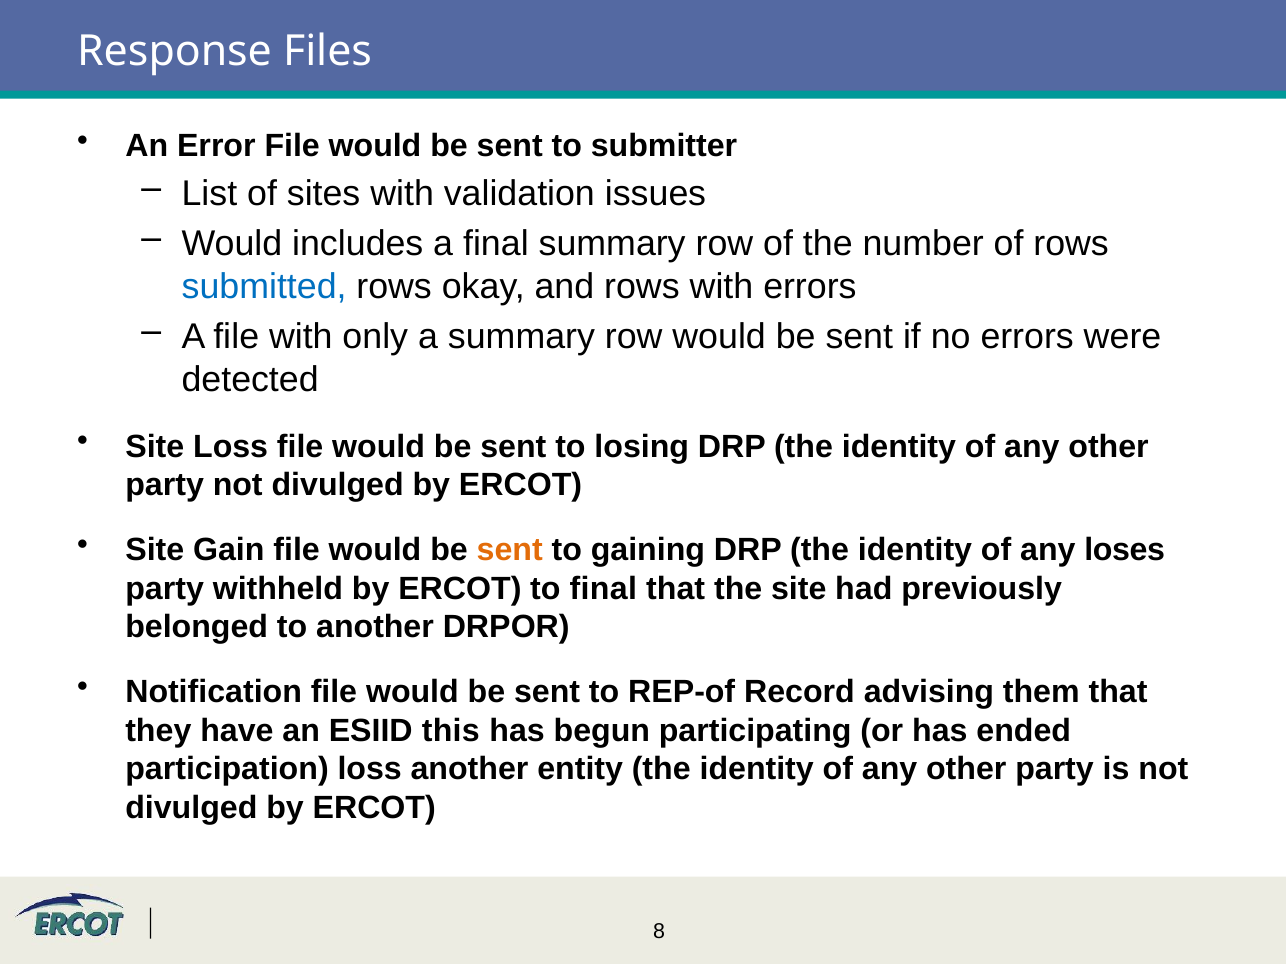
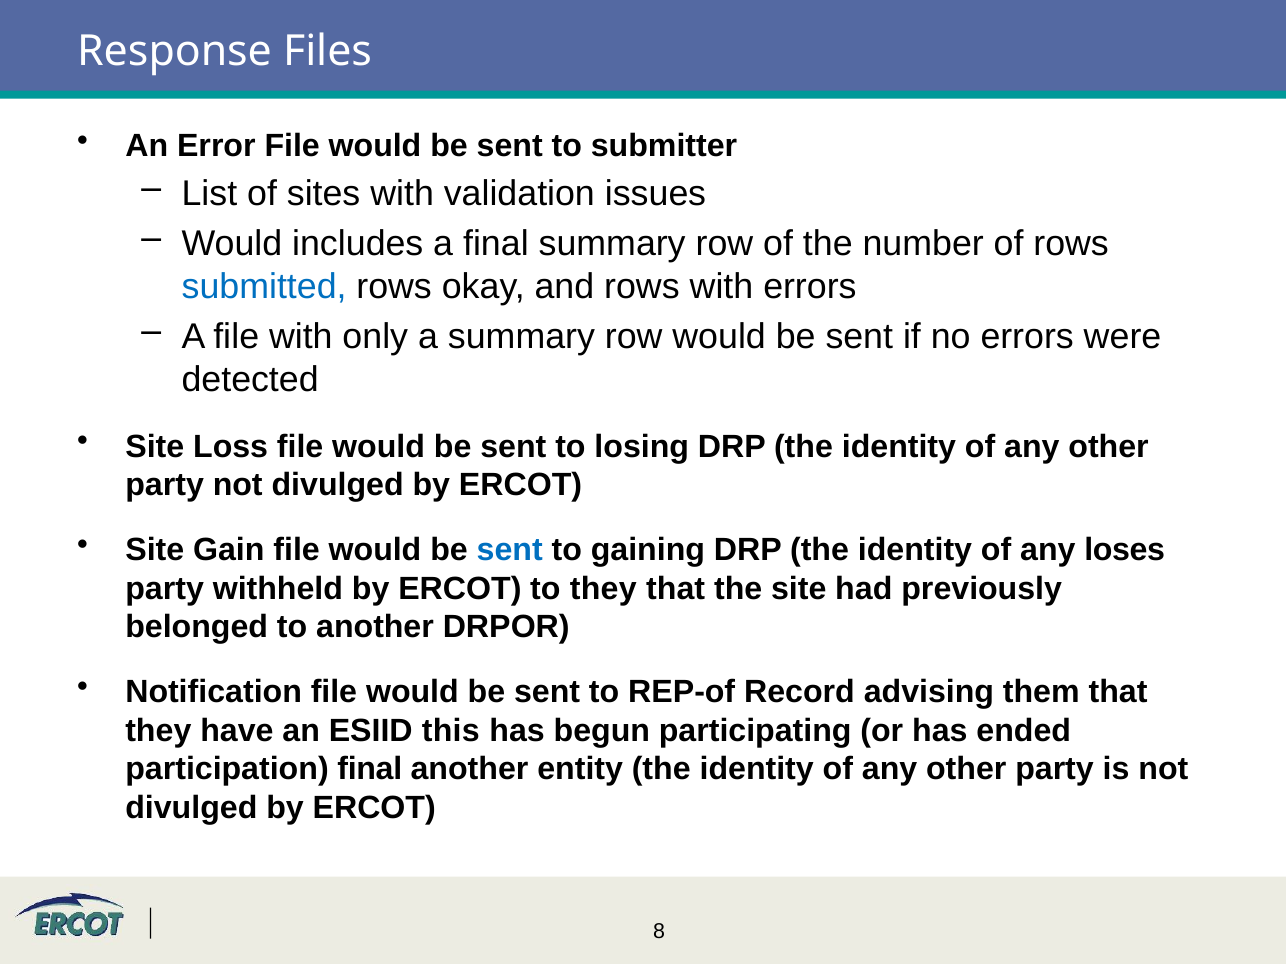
sent colour: orange -> blue (510, 550)
to final: final -> they (603, 589)
participation loss: loss -> final (370, 769)
